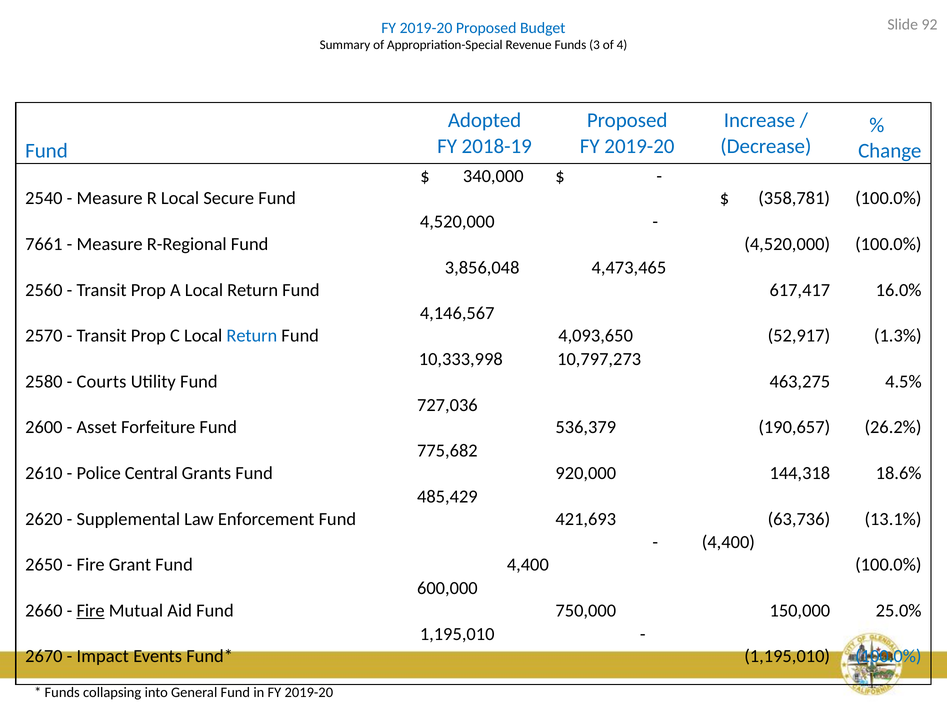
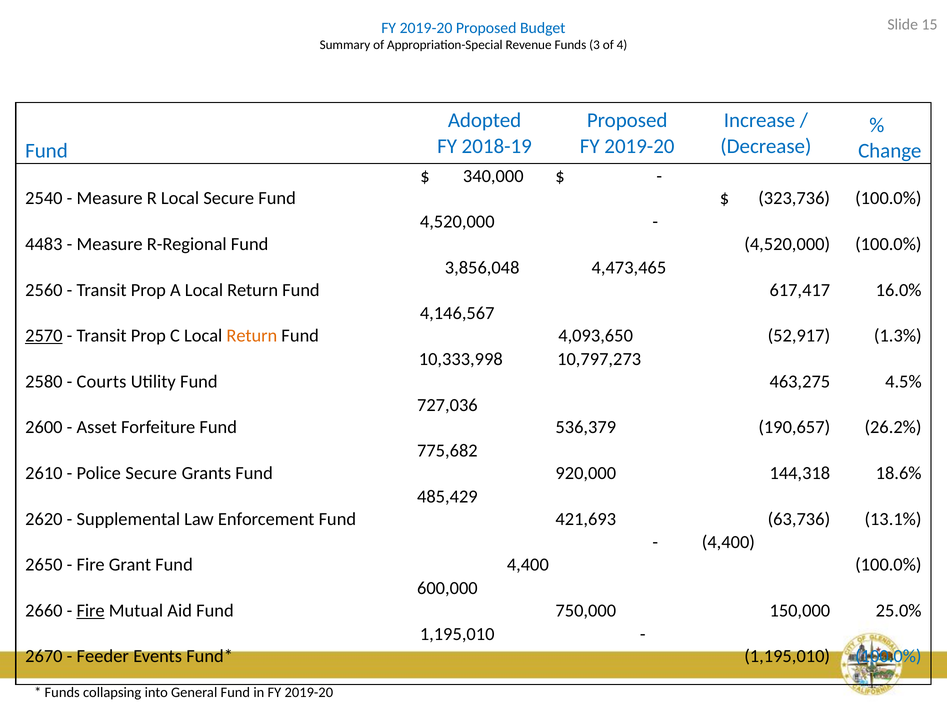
92: 92 -> 15 (930, 25)
358,781: 358,781 -> 323,736 (794, 198)
7661: 7661 -> 4483 (44, 244)
2570 underline: none -> present (44, 336)
Return colour: blue -> orange (252, 336)
Police Central: Central -> Secure (151, 473)
Impact: Impact -> Feeder (103, 657)
